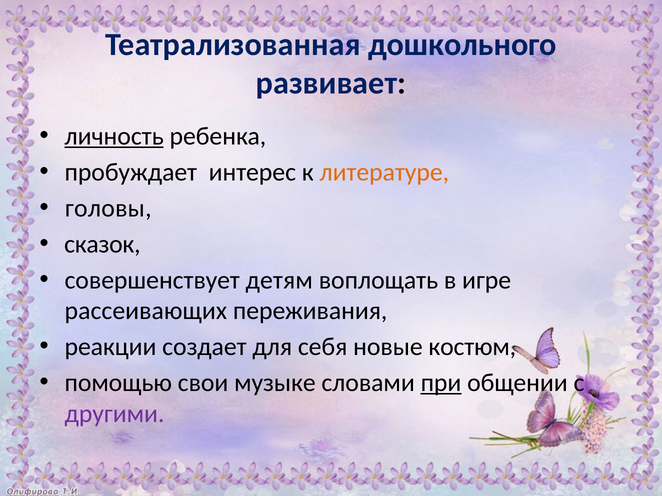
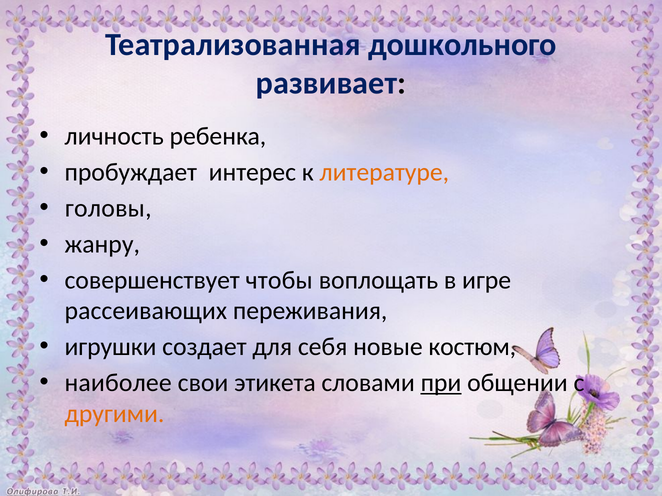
личность underline: present -> none (114, 136)
сказок: сказок -> жанру (102, 244)
детям: детям -> чтобы (279, 280)
реакции: реакции -> игрушки (111, 347)
помощью: помощью -> наиболее (118, 383)
музыке: музыке -> этикета (275, 383)
другими colour: purple -> orange (114, 414)
